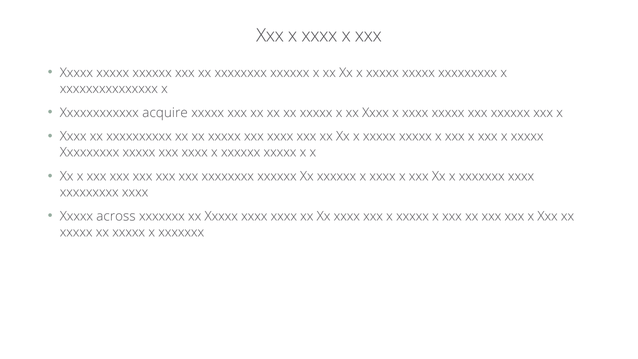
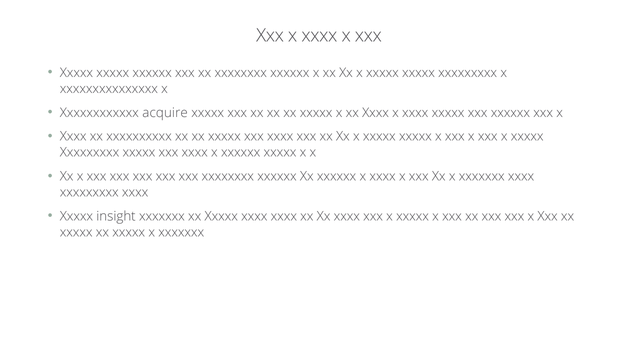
across: across -> insight (116, 216)
